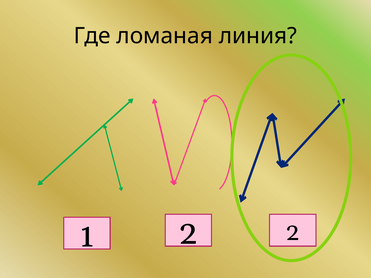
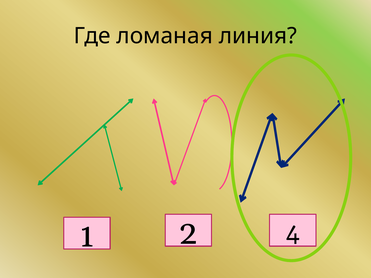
2 2: 2 -> 4 (293, 232)
